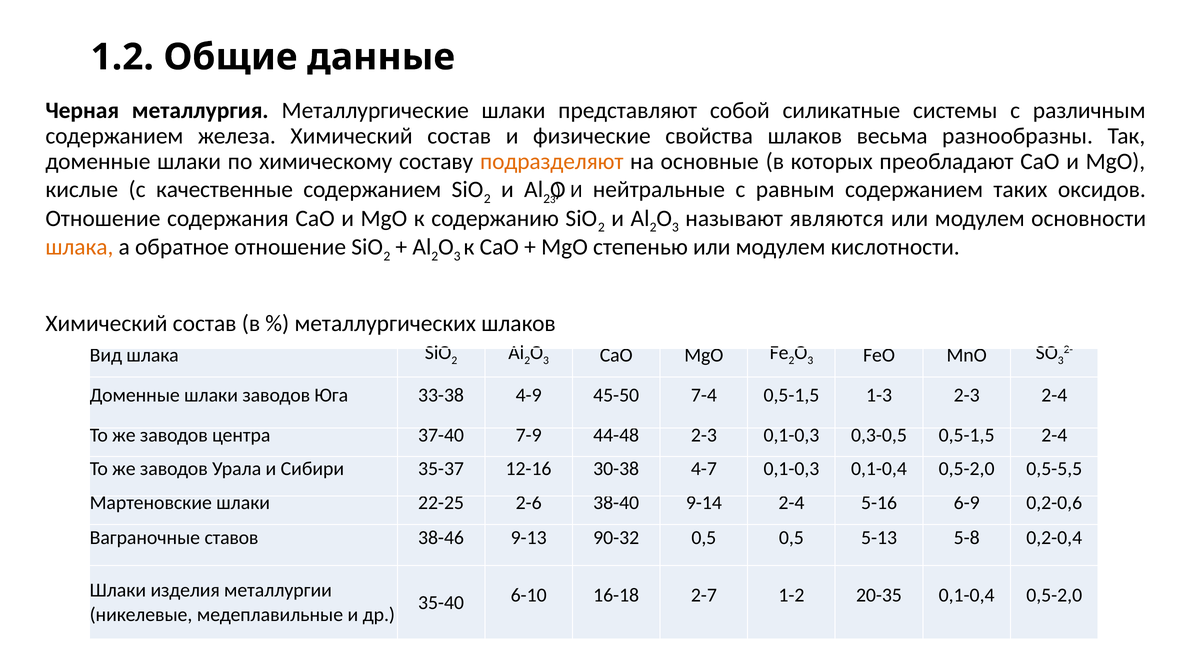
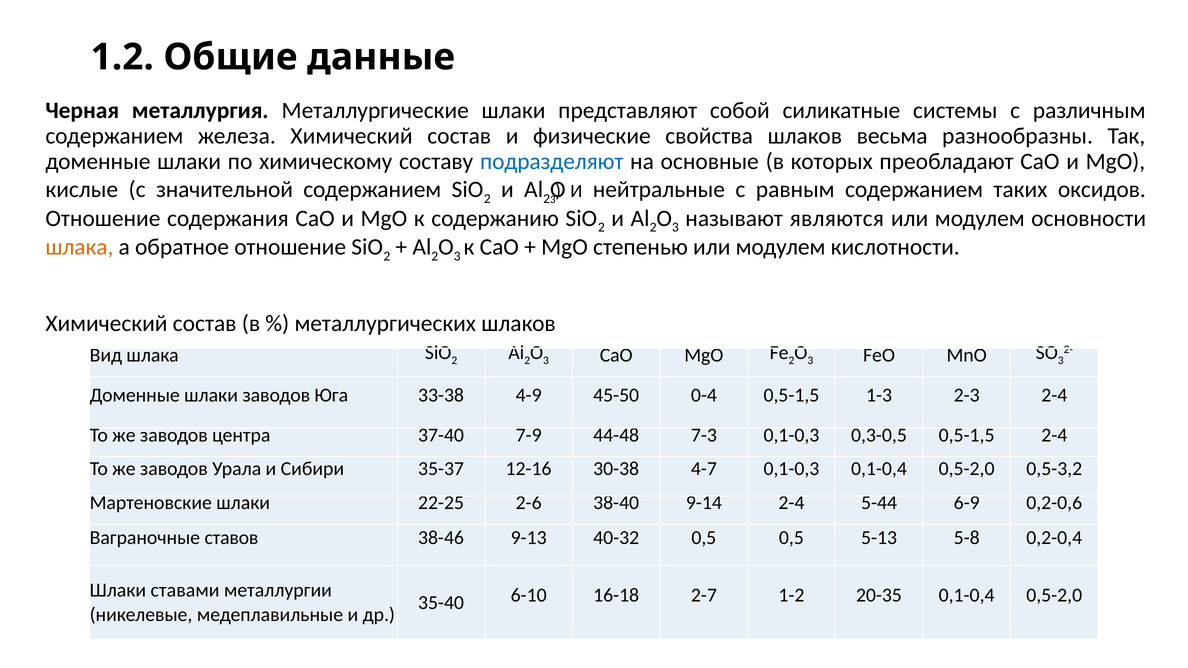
подразделяют colour: orange -> blue (552, 161)
качественные: качественные -> значительной (225, 190)
7-4: 7-4 -> 0-4 (704, 395)
44-48 2-3: 2-3 -> 7-3 (704, 435)
0,5-5,5: 0,5-5,5 -> 0,5-3,2 (1054, 469)
5-16: 5-16 -> 5-44 (879, 503)
90-32: 90-32 -> 40-32 (616, 538)
изделия: изделия -> ставами (185, 591)
